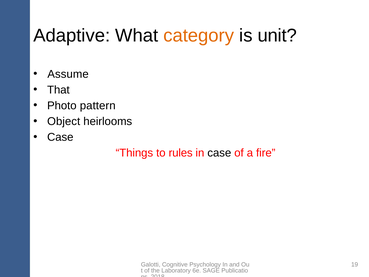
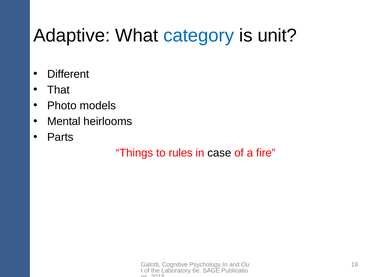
category colour: orange -> blue (199, 35)
Assume: Assume -> Different (68, 74)
pattern: pattern -> models (98, 106)
Object: Object -> Mental (64, 121)
Case: Case -> Parts (60, 137)
